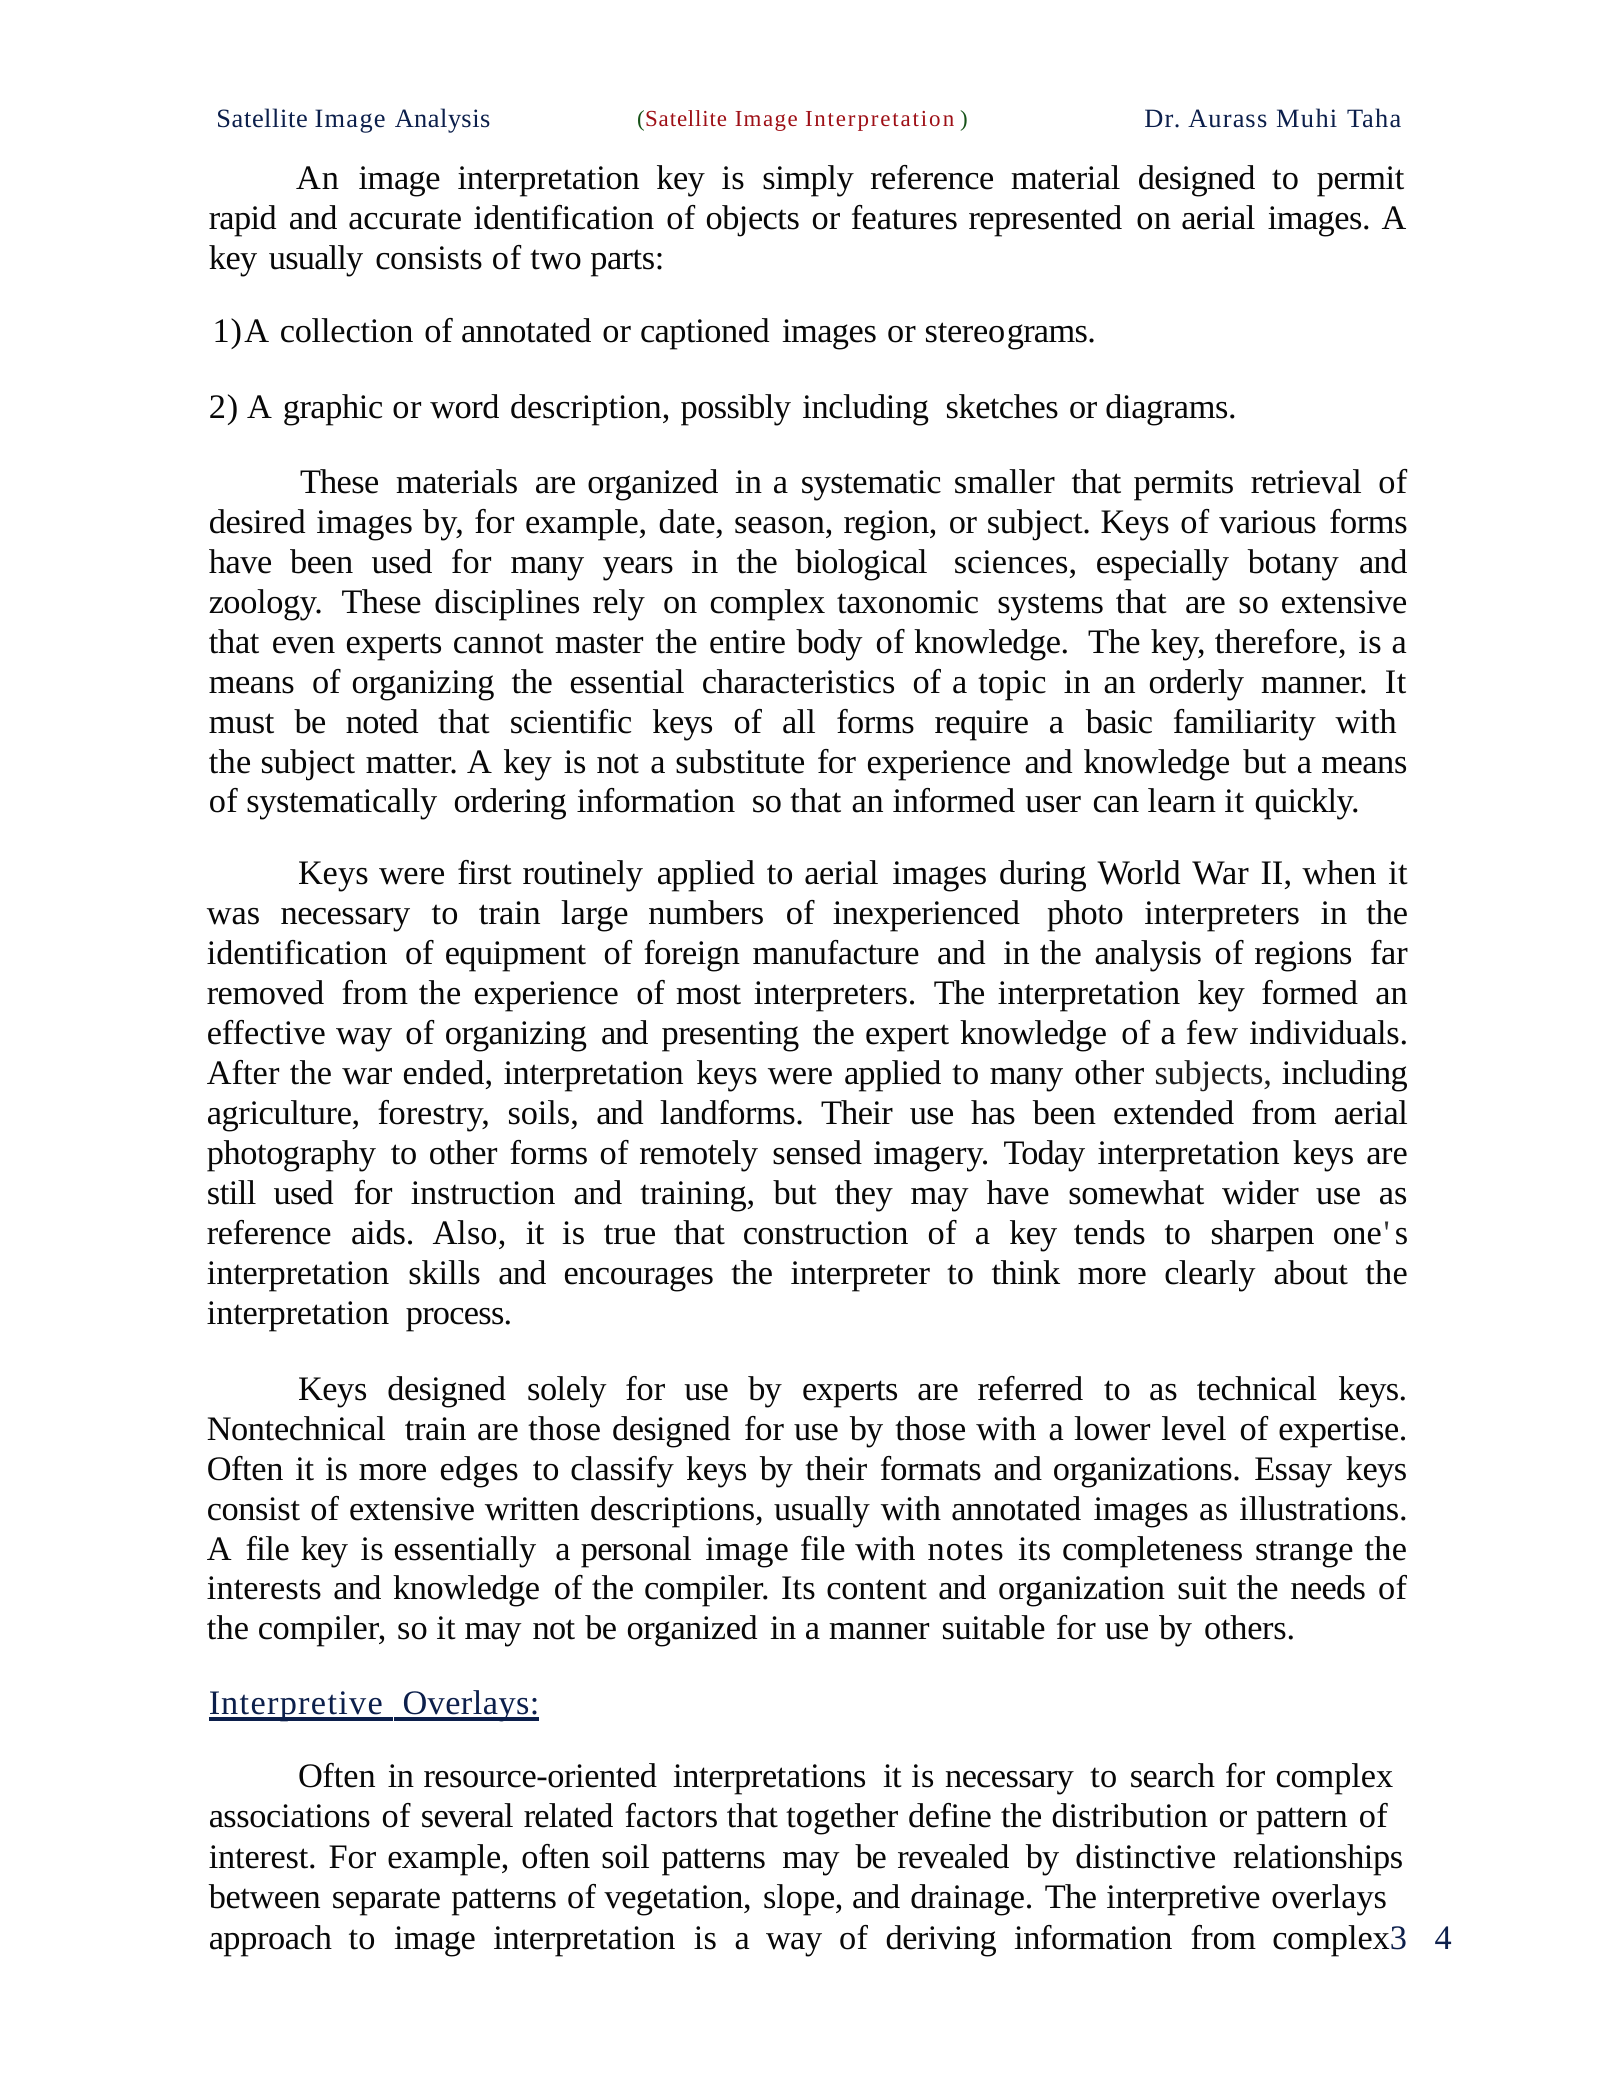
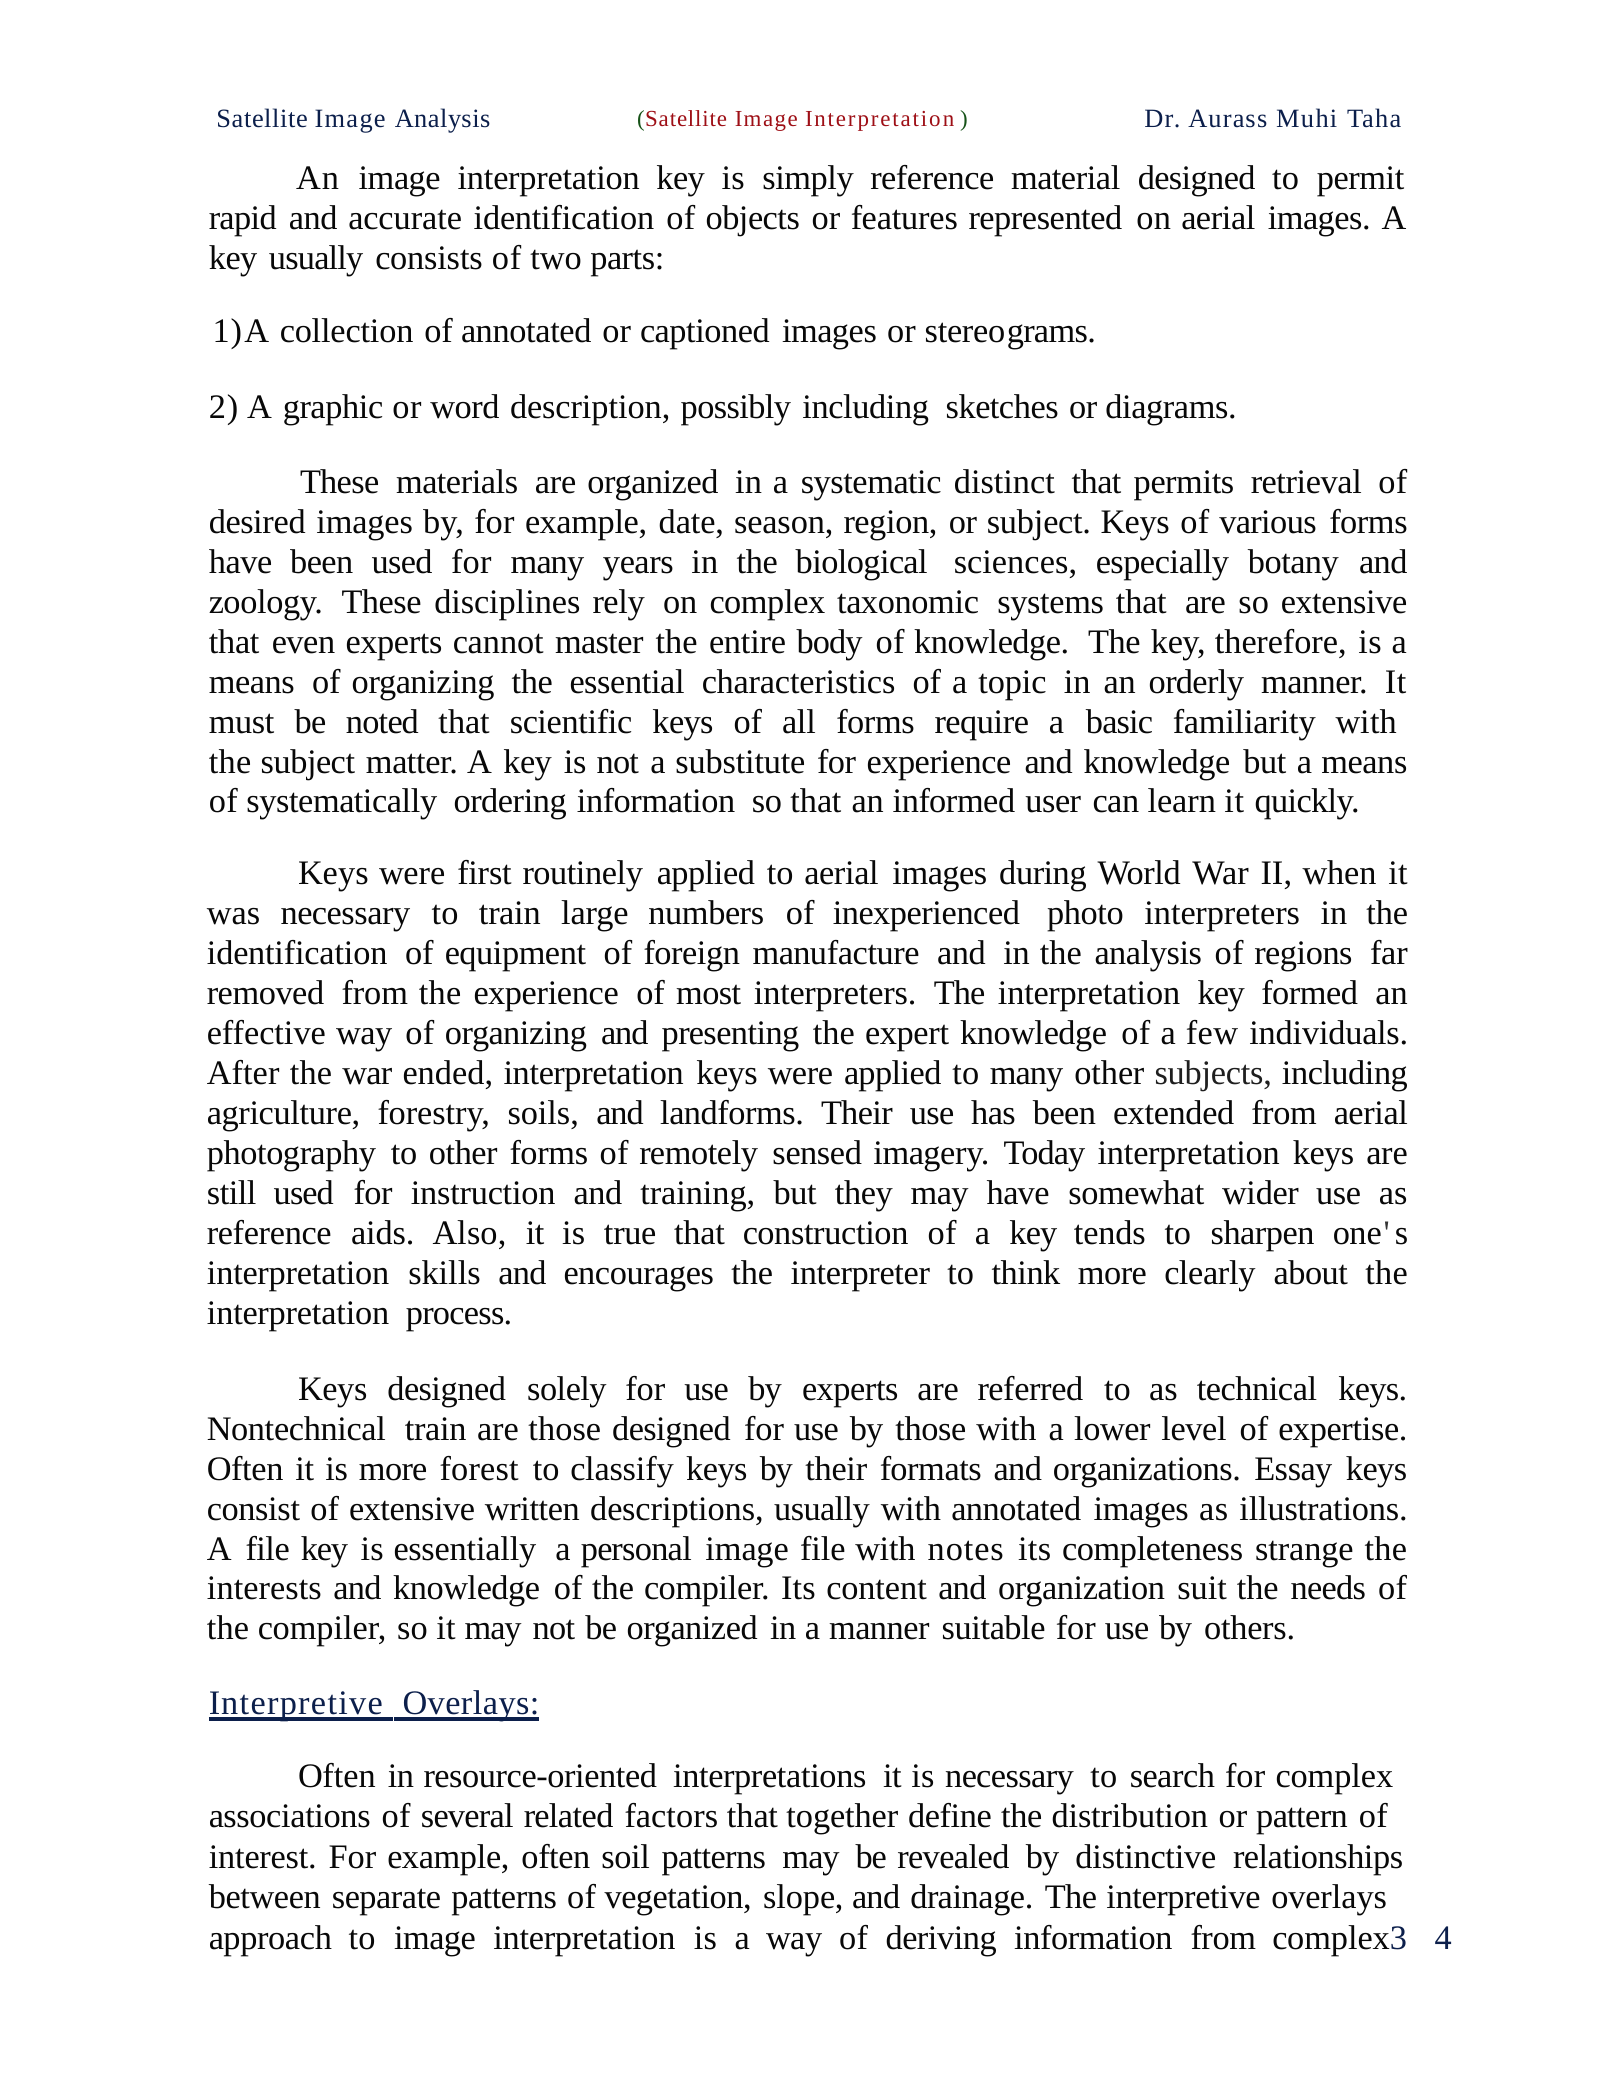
smaller: smaller -> distinct (1004, 483)
edges: edges -> forest (479, 1469)
